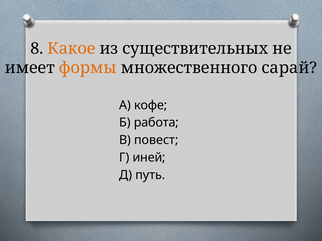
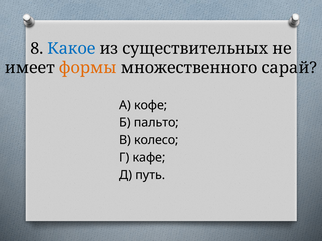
Какое colour: orange -> blue (71, 49)
работа: работа -> пальто (156, 123)
повест: повест -> колесо (156, 140)
иней: иней -> кафе (149, 158)
